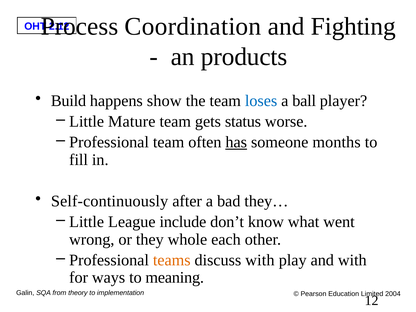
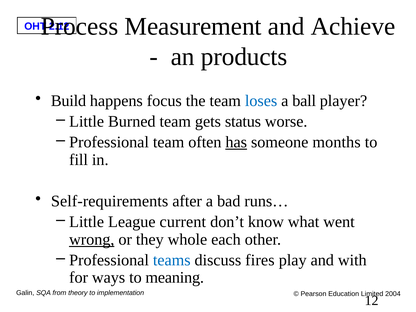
Coordination: Coordination -> Measurement (193, 26)
Fighting: Fighting -> Achieve (353, 26)
show: show -> focus (164, 101)
Mature: Mature -> Burned (132, 122)
Self-continuously: Self-continuously -> Self-requirements (110, 201)
they…: they… -> runs… (266, 201)
include: include -> current (183, 222)
wrong underline: none -> present (92, 239)
teams colour: orange -> blue (172, 260)
discuss with: with -> fires (260, 260)
